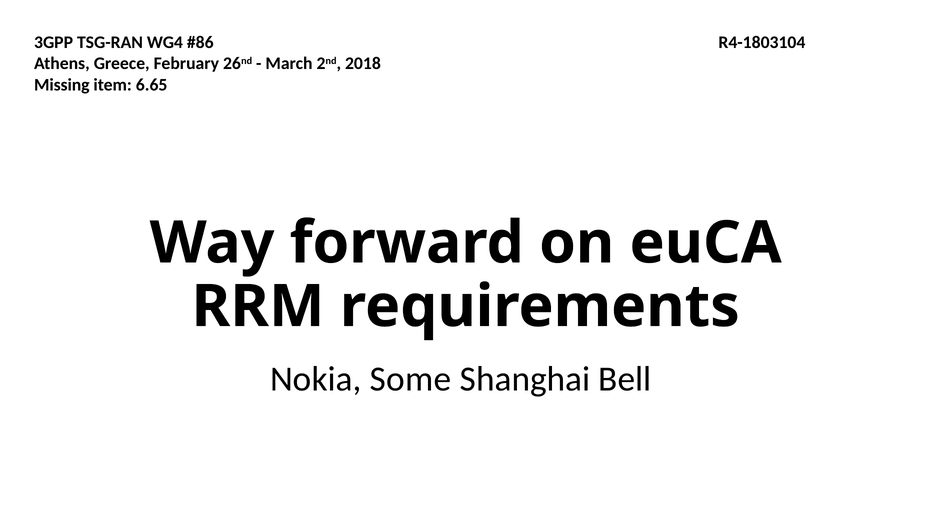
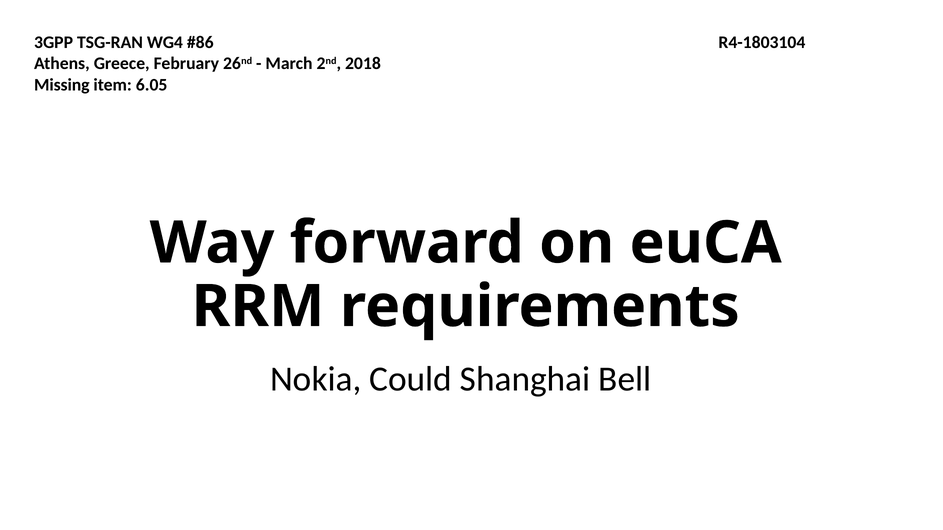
6.65: 6.65 -> 6.05 (152, 85)
Some: Some -> Could (411, 379)
